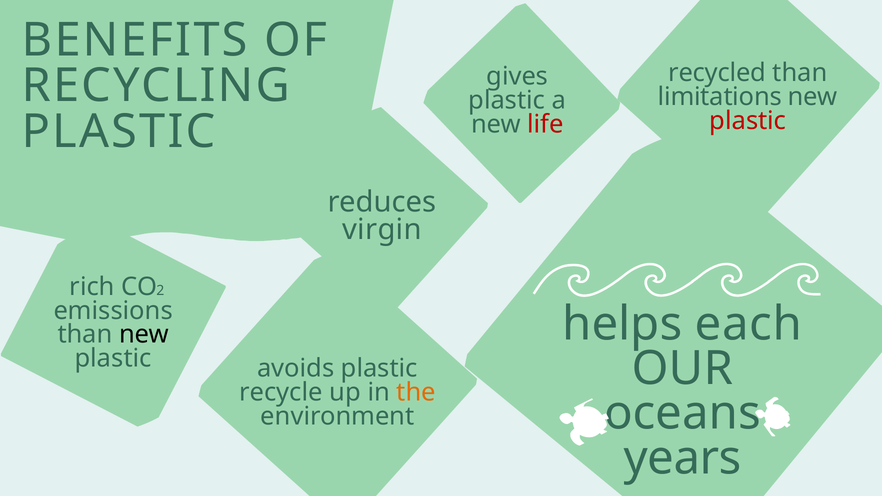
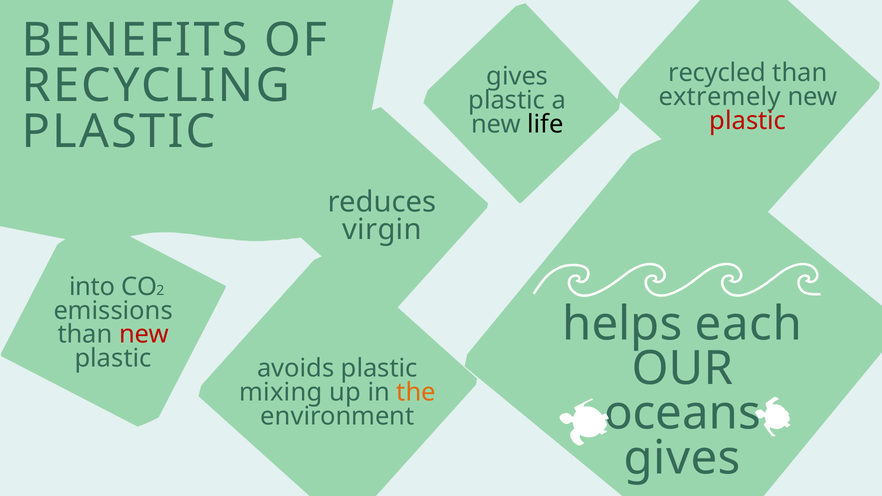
limitations: limitations -> extremely (720, 97)
life colour: red -> black (545, 124)
rich: rich -> into (92, 287)
new colour: black -> red (144, 335)
recycle: recycle -> mixing (281, 392)
years: years -> gives (682, 458)
